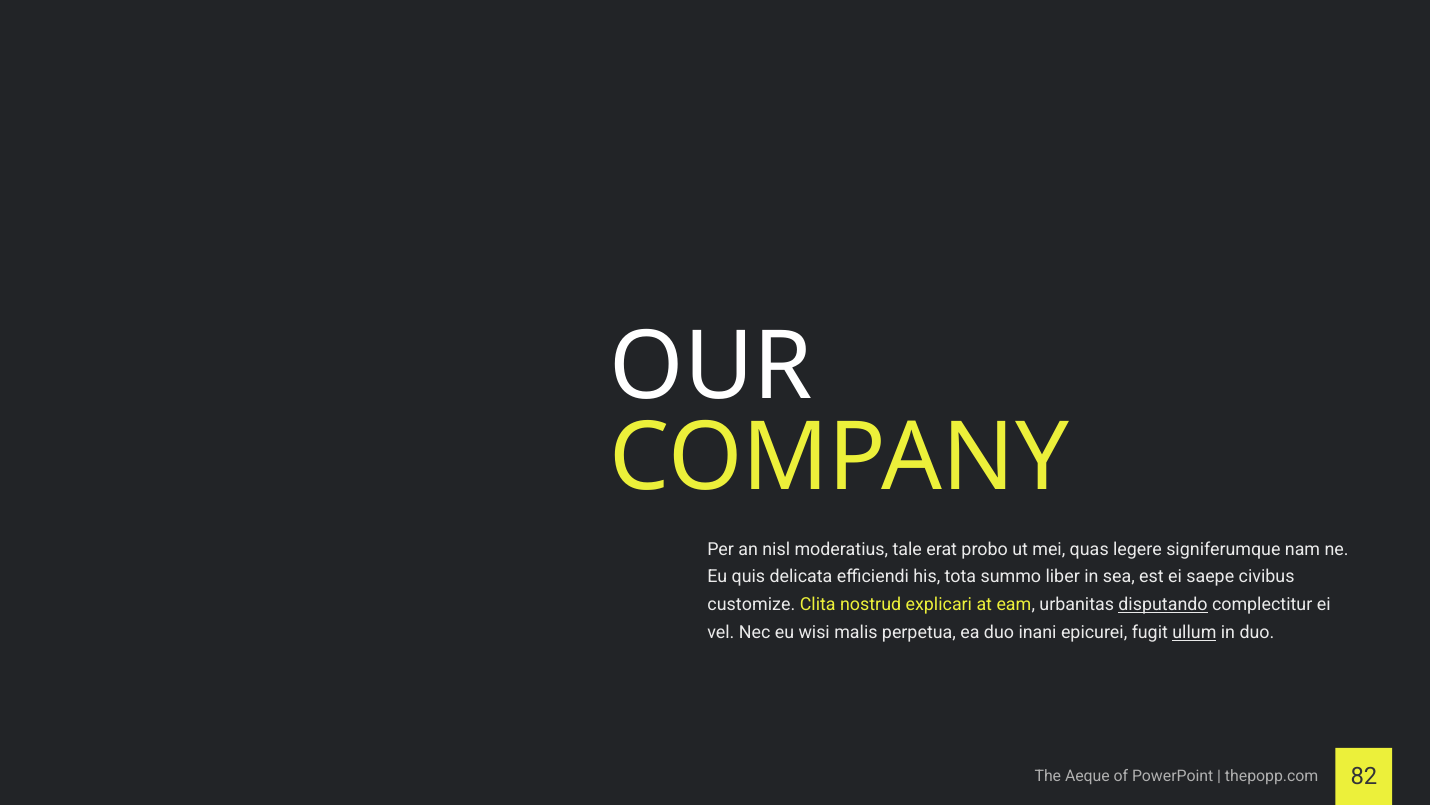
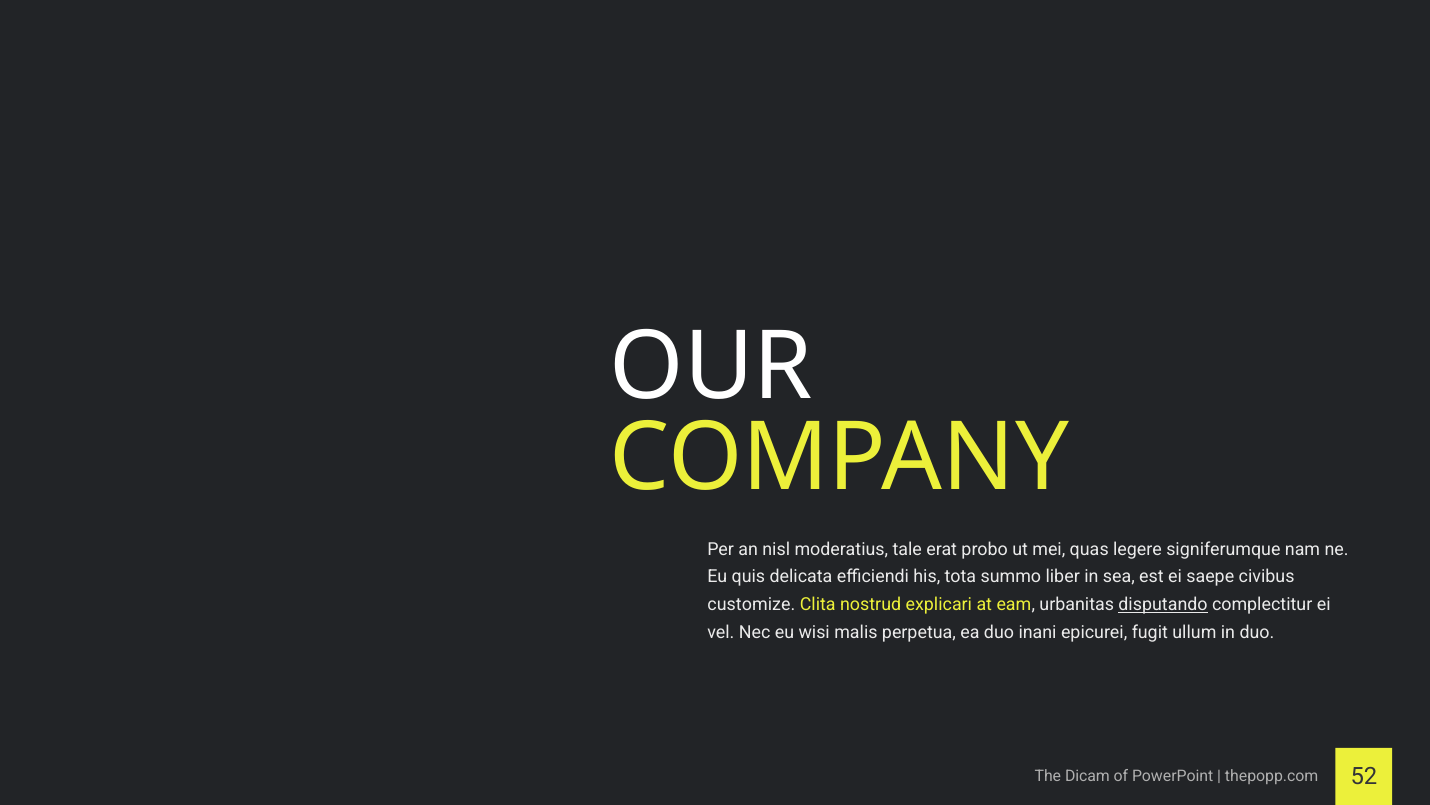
ullum underline: present -> none (1194, 632)
Aeque: Aeque -> Dicam (1087, 776)
82: 82 -> 52 (1364, 776)
